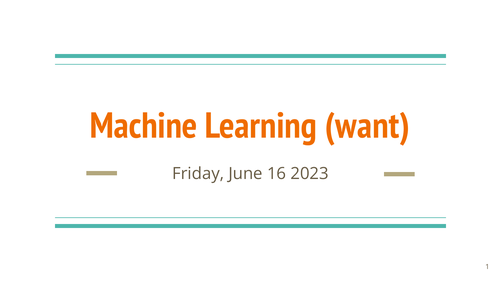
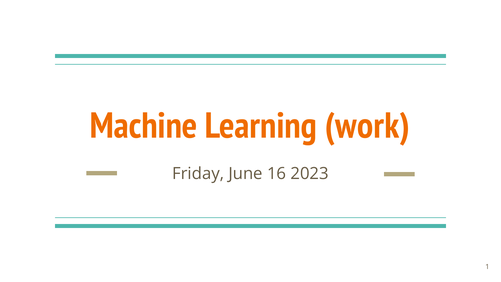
want: want -> work (367, 126)
